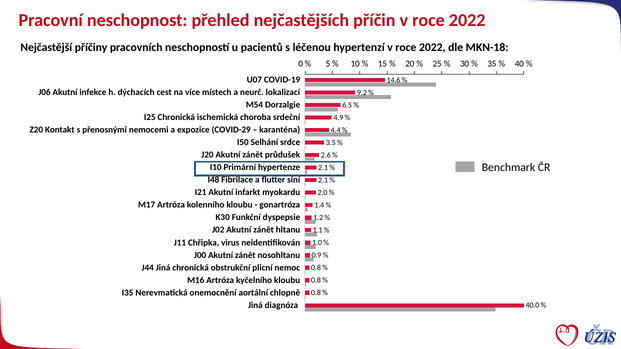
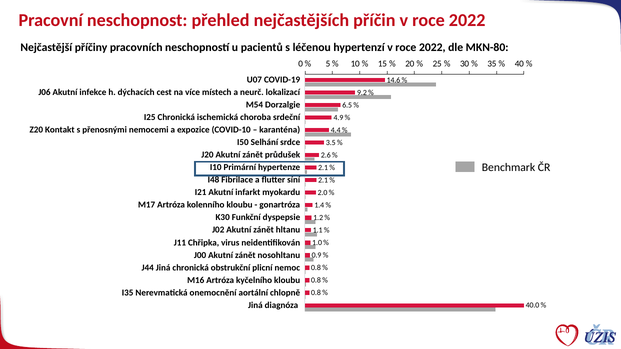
MKN-18: MKN-18 -> MKN-80 (487, 47)
COVID-29: COVID-29 -> COVID-10 (231, 130)
